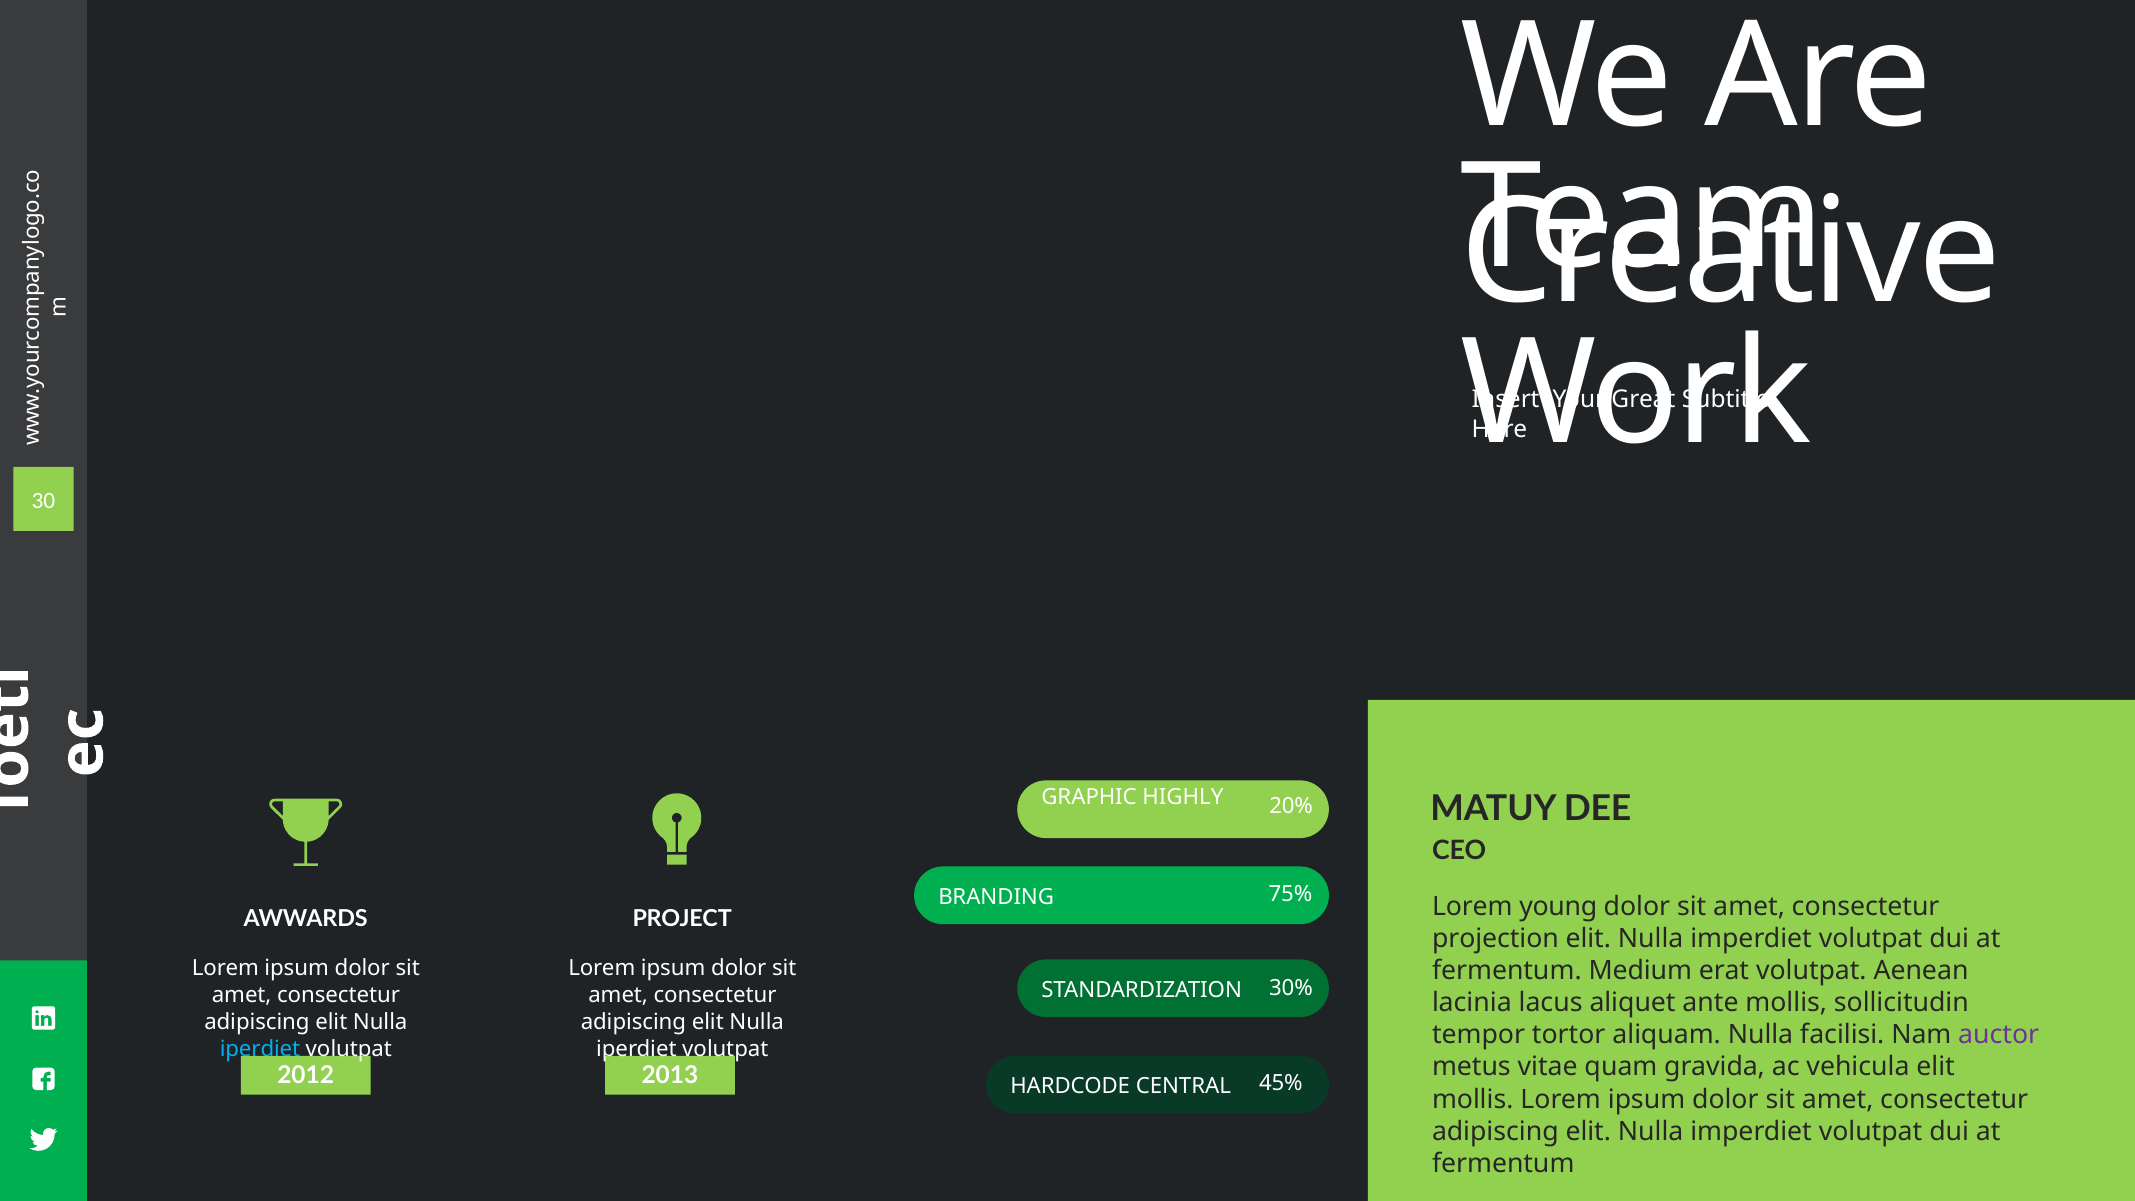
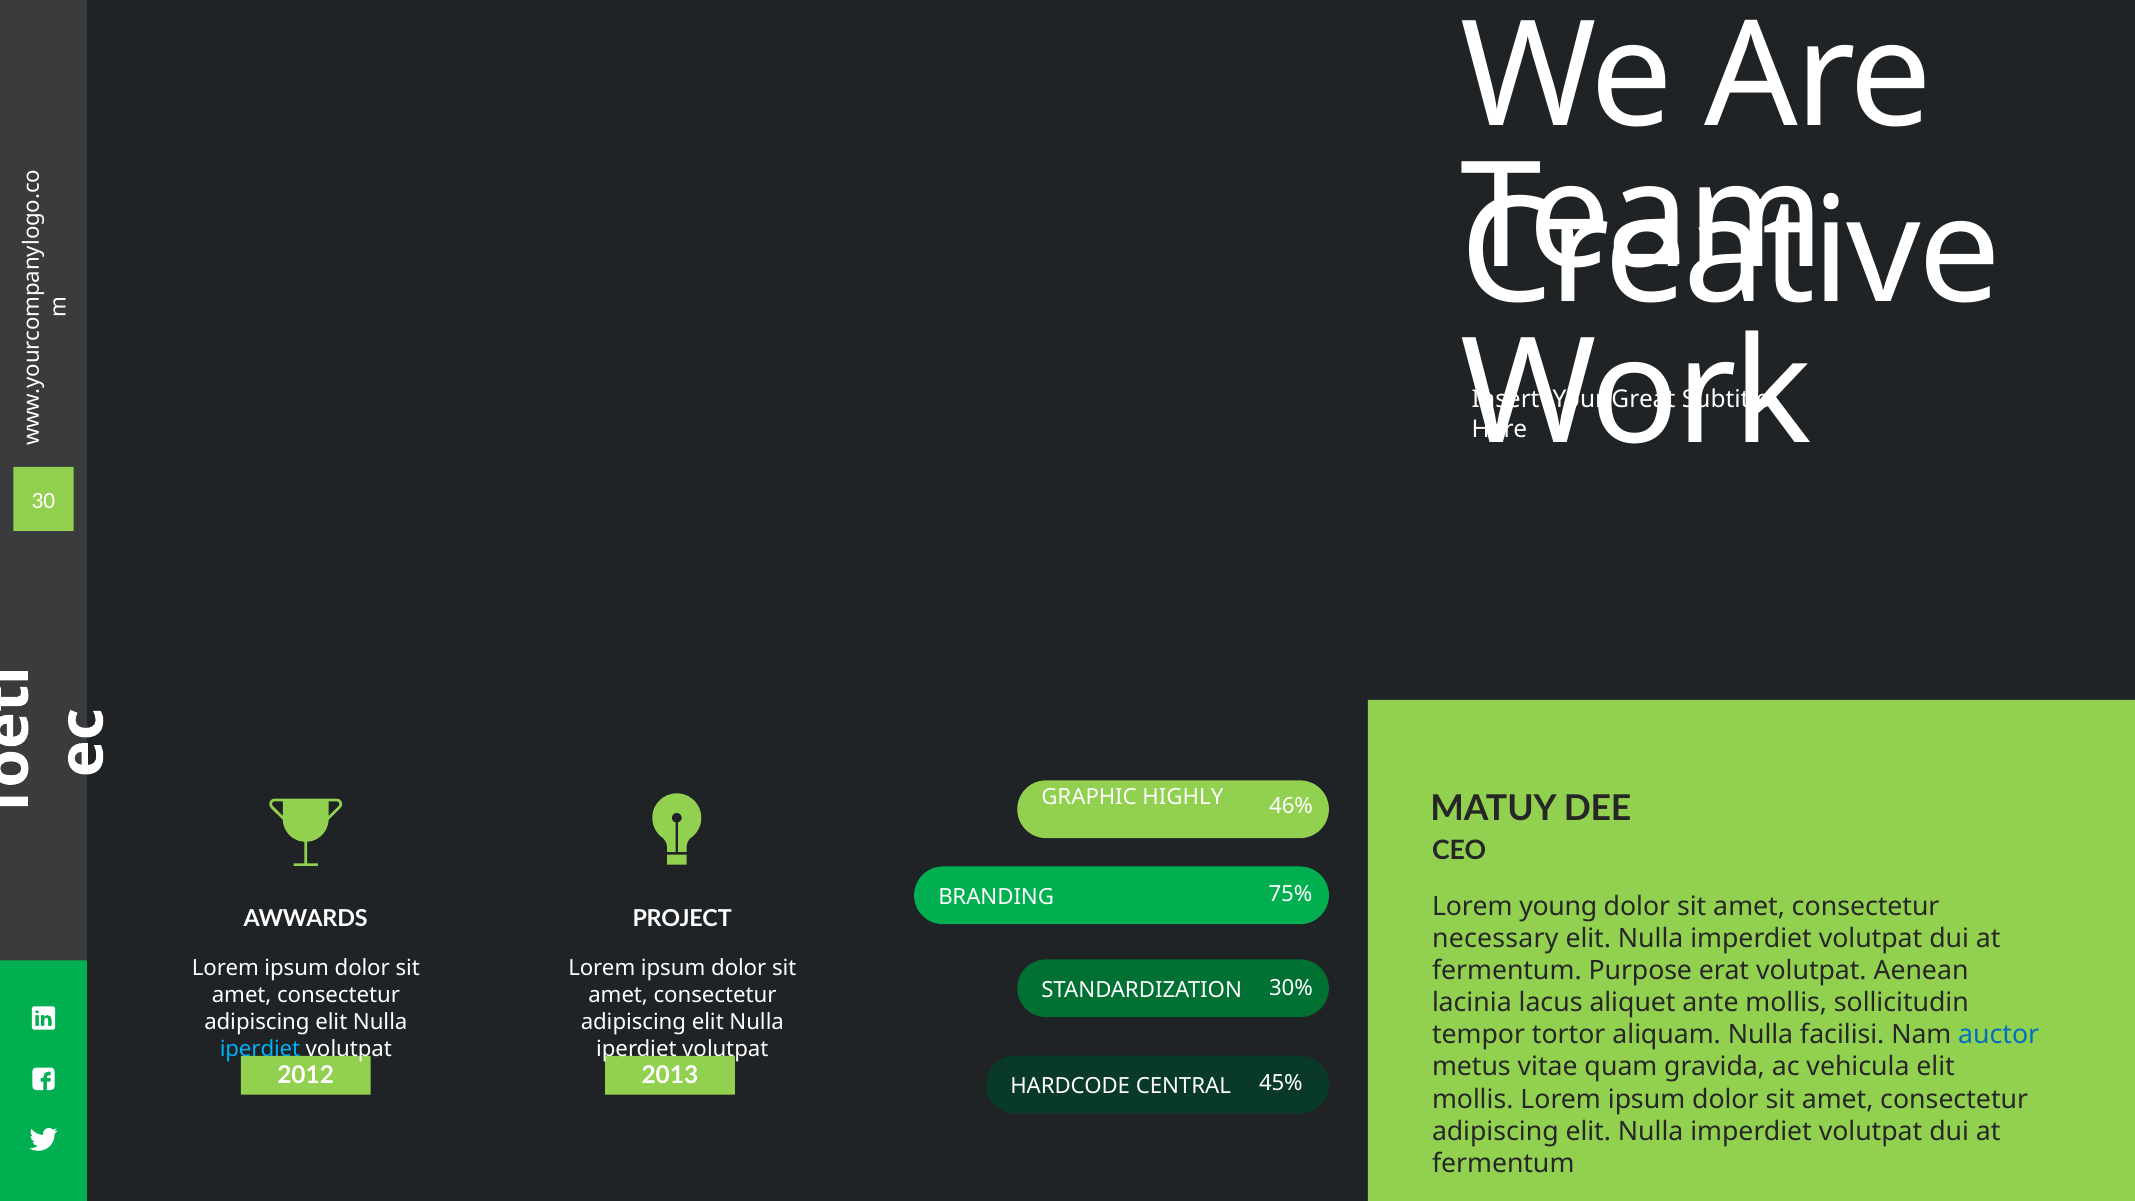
20%: 20% -> 46% (1291, 807)
projection: projection -> necessary (1495, 939)
Medium: Medium -> Purpose (1640, 971)
auctor colour: purple -> blue (1999, 1035)
